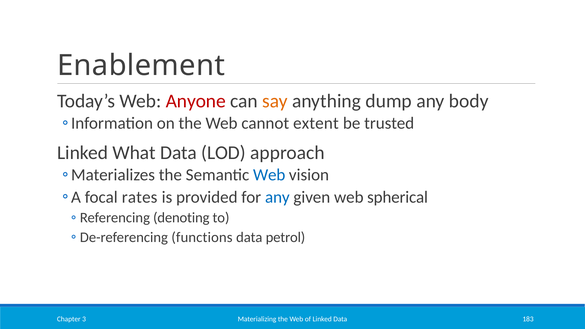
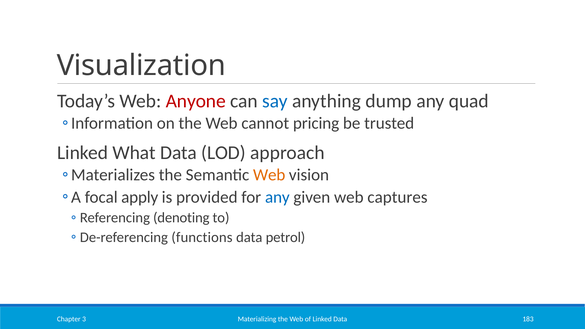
Enablement: Enablement -> Visualization (141, 66)
say colour: orange -> blue (275, 101)
body: body -> quad (469, 101)
extent: extent -> pricing (316, 123)
Web colour: blue -> orange (269, 175)
rates: rates -> apply (140, 197)
spherical: spherical -> captures (397, 197)
